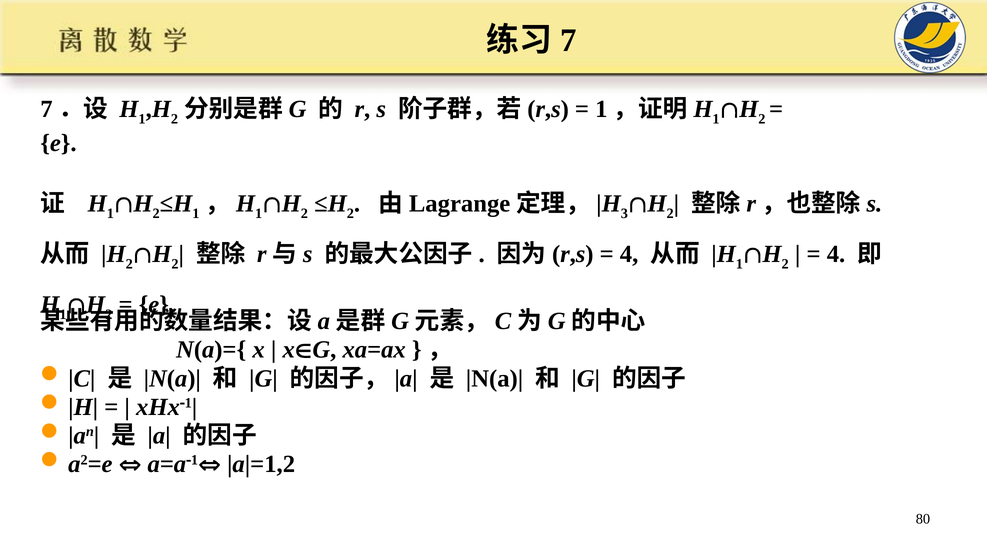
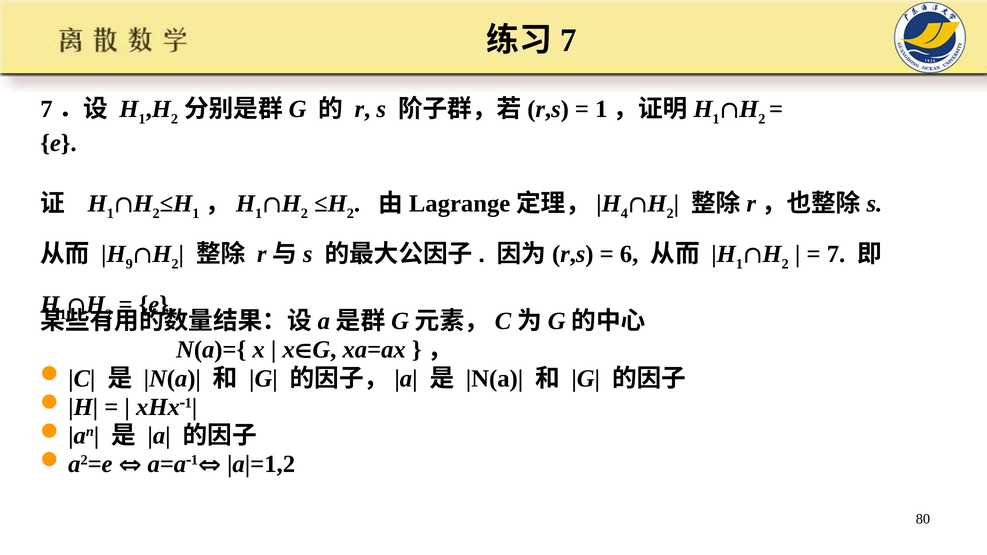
3: 3 -> 4 (624, 213)
2: 2 -> 9 (129, 264)
4: 4 -> 6 (629, 254)
4: 4 -> 7 (836, 254)
